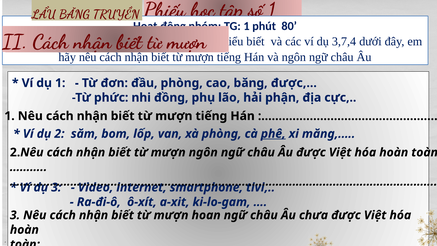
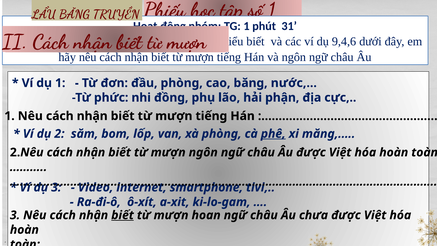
80: 80 -> 31 (289, 26)
3,7,4: 3,7,4 -> 9,4,6 (344, 42)
được,…: được,… -> nước,… (294, 83)
biết underline: none -> present (123, 215)
